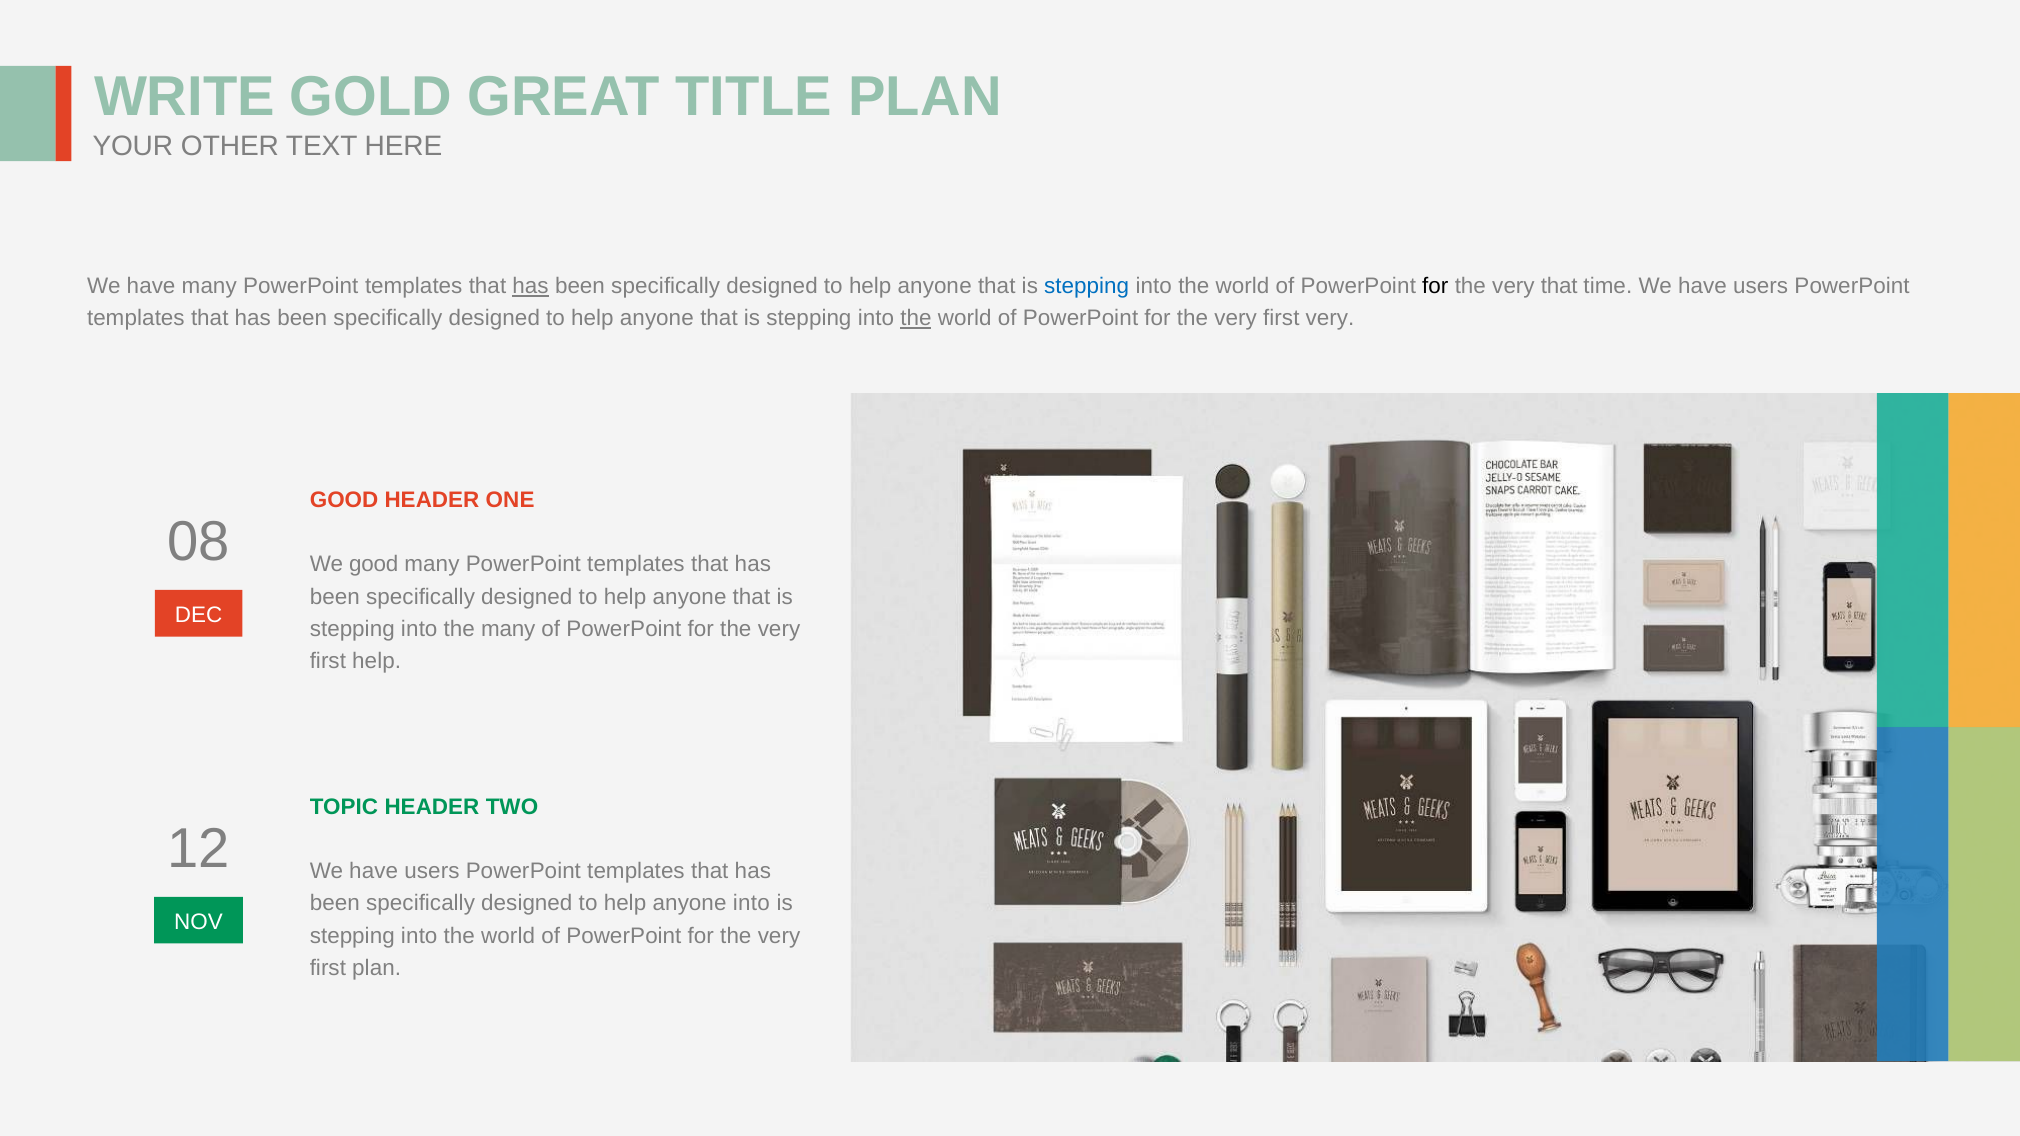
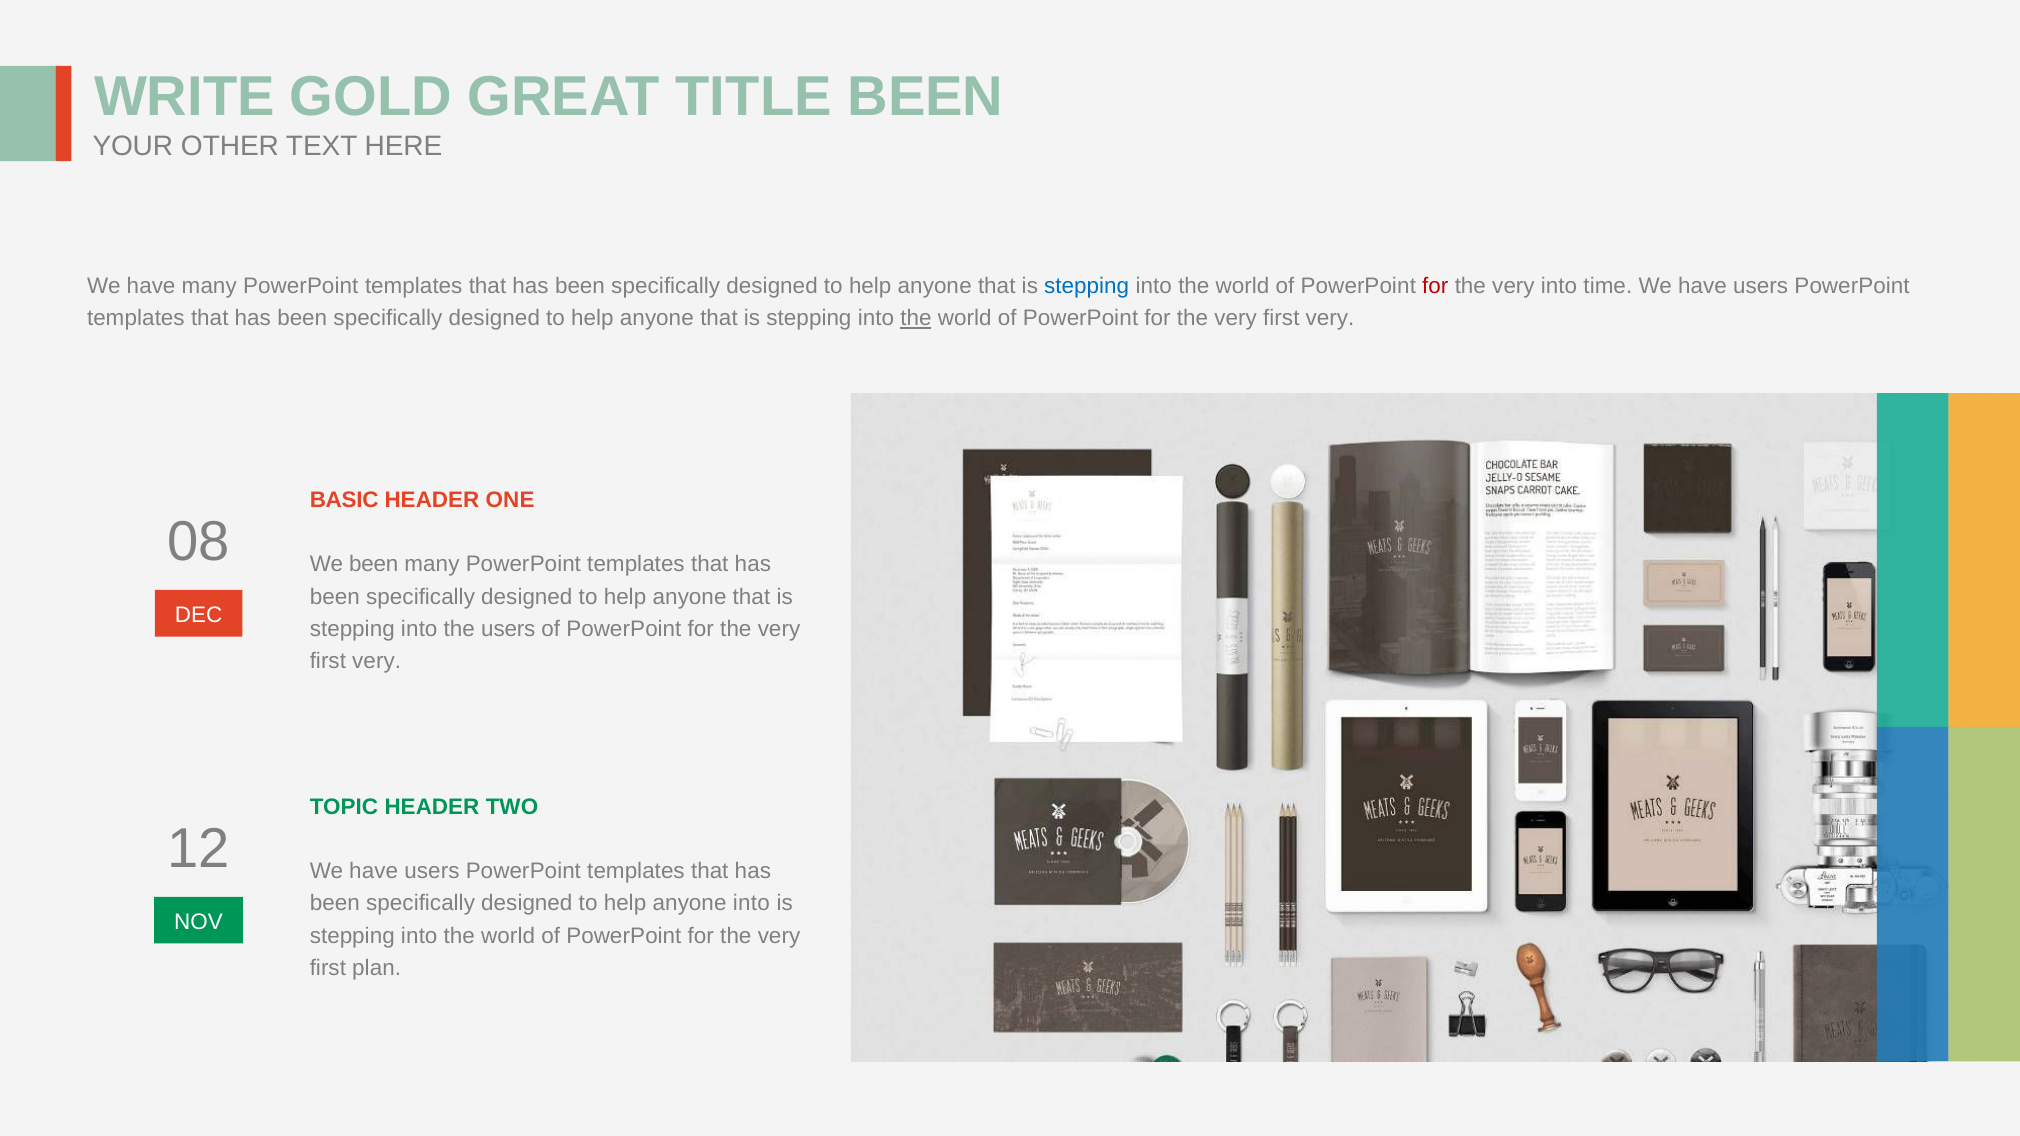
TITLE PLAN: PLAN -> BEEN (925, 97)
has underline: present -> none (531, 286)
for colour: black -> red (1435, 286)
very that: that -> into (1559, 286)
GOOD: GOOD -> BASIC (344, 500)
We good: good -> been (374, 564)
the many: many -> users (508, 629)
help: help -> very (377, 661)
